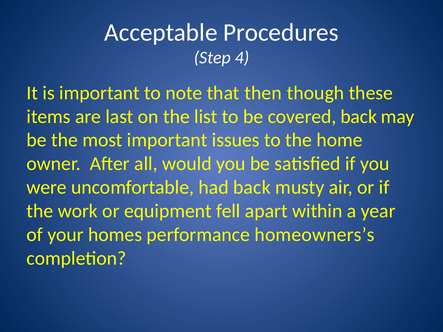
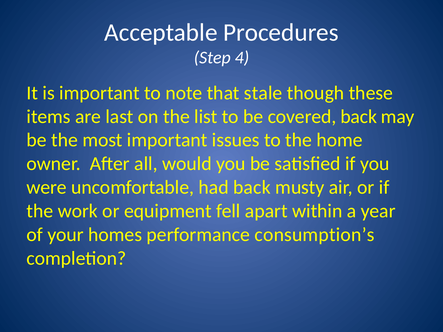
then: then -> stale (263, 93)
homeowners’s: homeowners’s -> consumption’s (315, 235)
